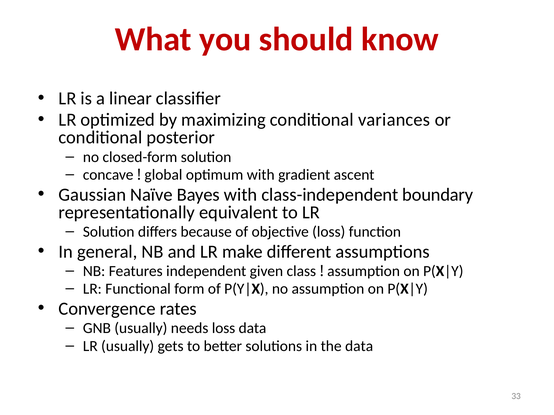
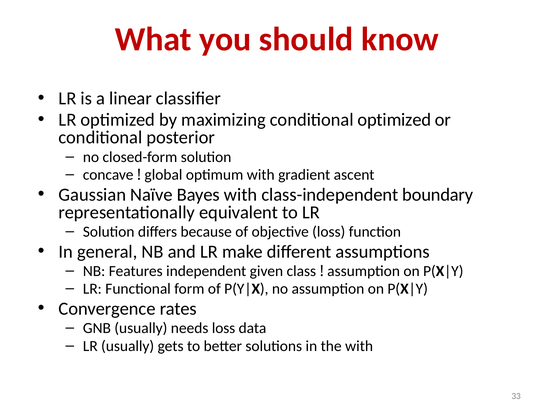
conditional variances: variances -> optimized (394, 120)
the data: data -> with (359, 346)
